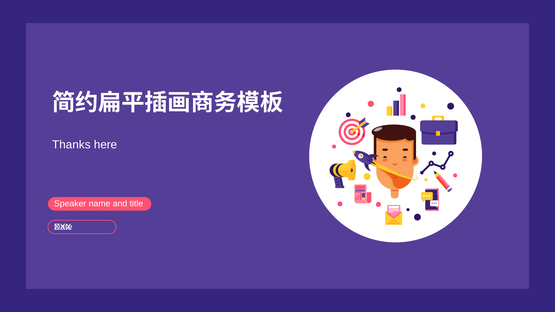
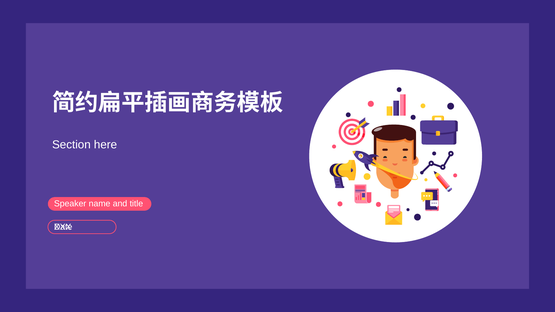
Thanks: Thanks -> Section (71, 145)
